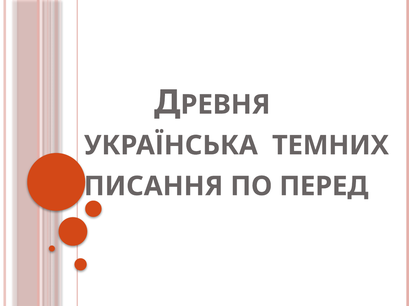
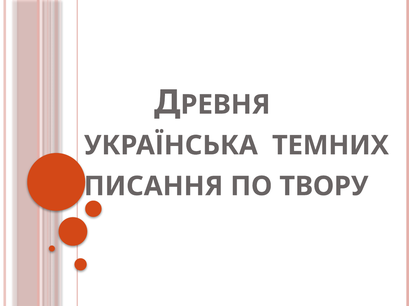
ПЕРЕД: ПЕРЕД -> ТВОРУ (324, 187)
